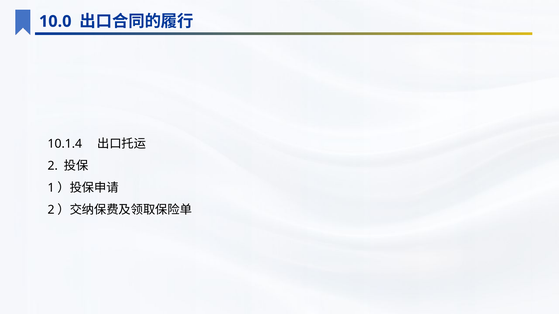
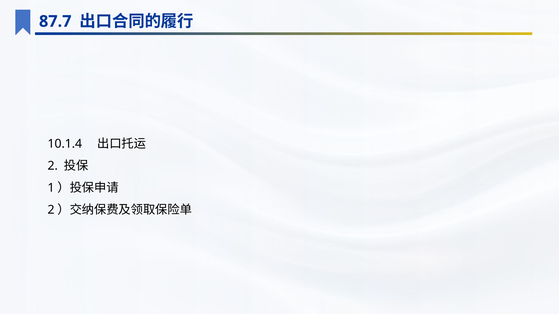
10.0: 10.0 -> 87.7 (55, 21)
